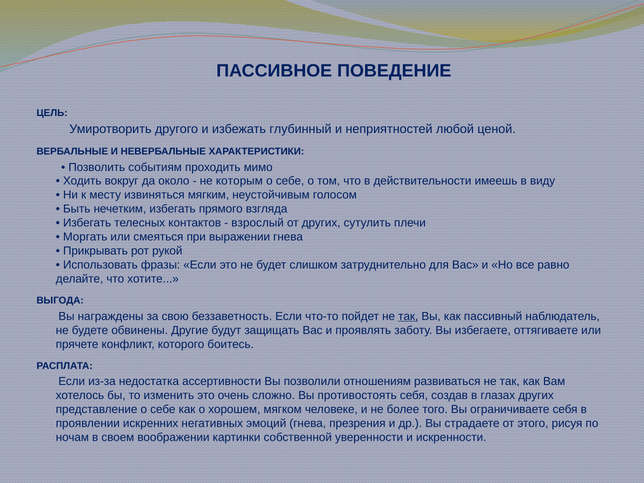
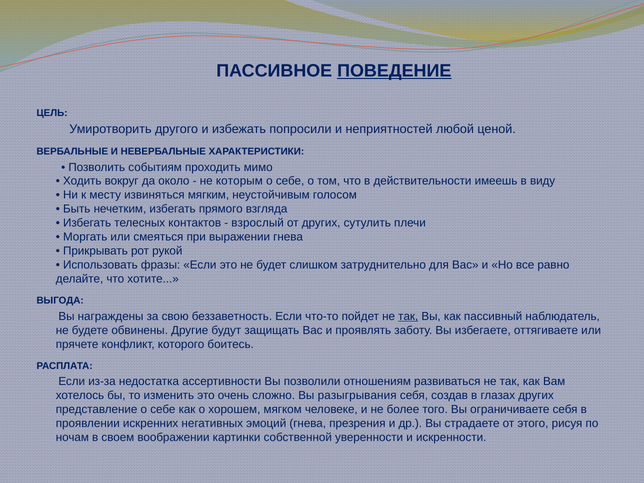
ПОВЕДЕНИЕ underline: none -> present (394, 71)
глубинный: глубинный -> попросили (300, 129)
противостоять: противостоять -> разыгрывания (357, 396)
